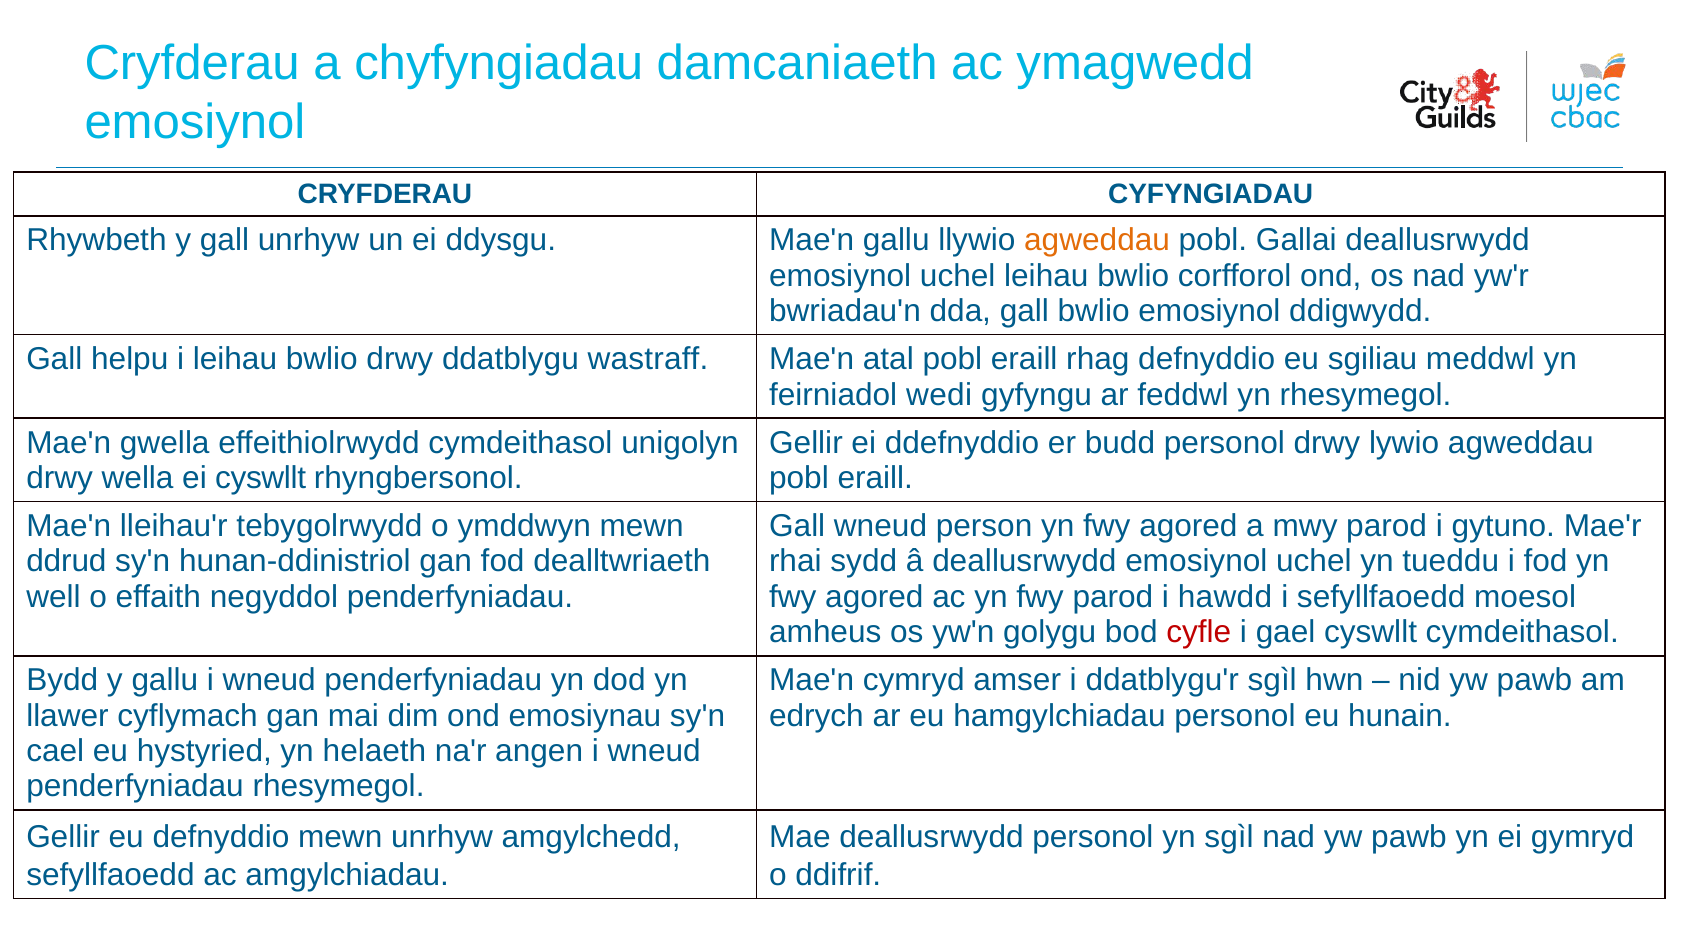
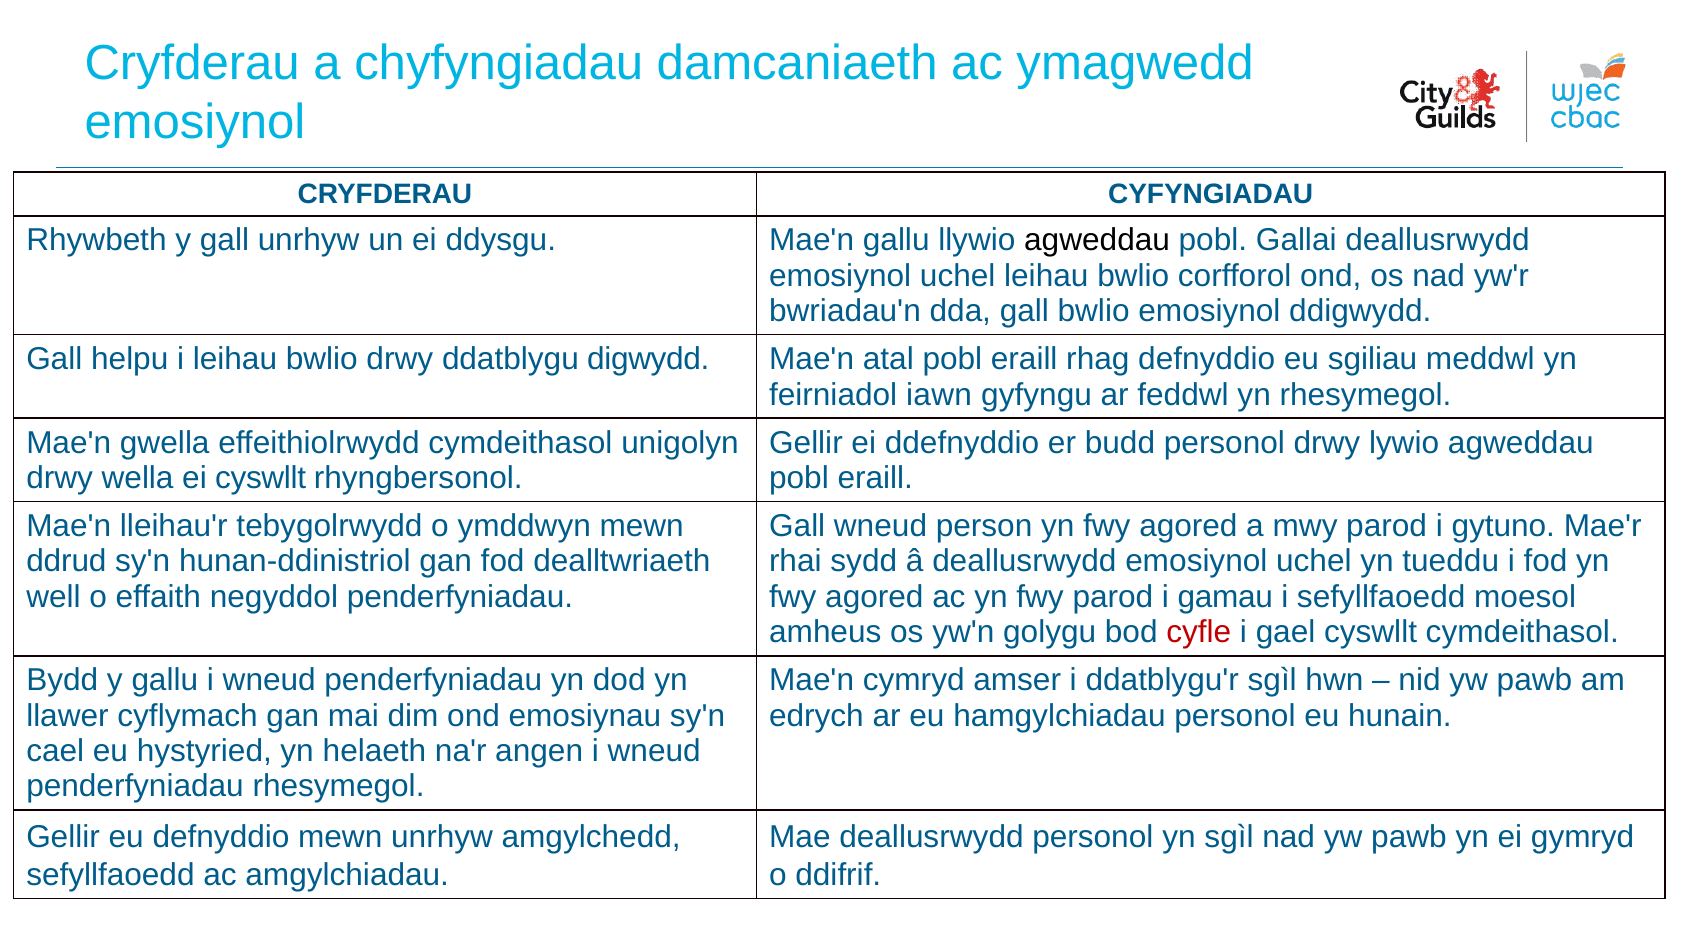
agweddau colour: orange -> black (1097, 240)
wastraff: wastraff -> digwydd (648, 359)
wedi: wedi -> iawn (939, 395)
hawdd: hawdd -> gamau (1225, 597)
